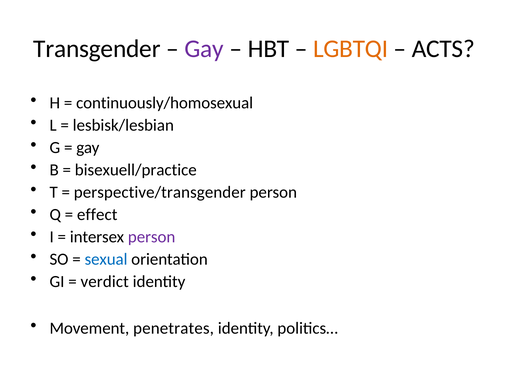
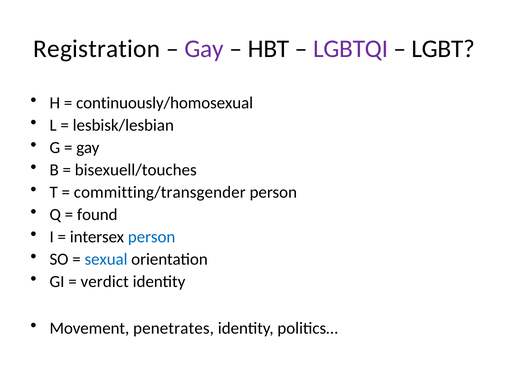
Transgender: Transgender -> Registration (97, 49)
LGBTQI colour: orange -> purple (351, 49)
ACTS: ACTS -> LGBT (443, 49)
bisexuell/practice: bisexuell/practice -> bisexuell/touches (136, 170)
perspective/transgender: perspective/transgender -> committing/transgender (160, 192)
effect: effect -> found (97, 214)
person colour: purple -> blue (152, 237)
